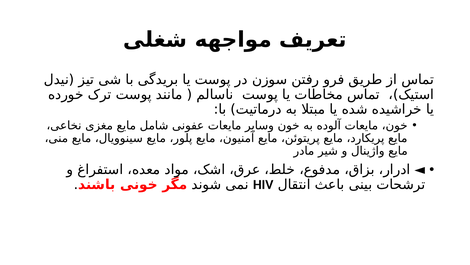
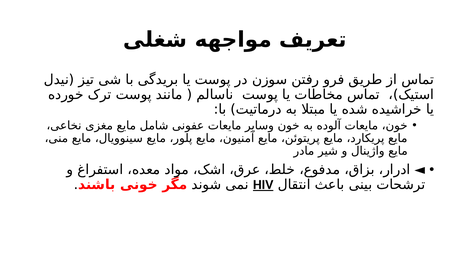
HIV underline: none -> present (263, 184)
